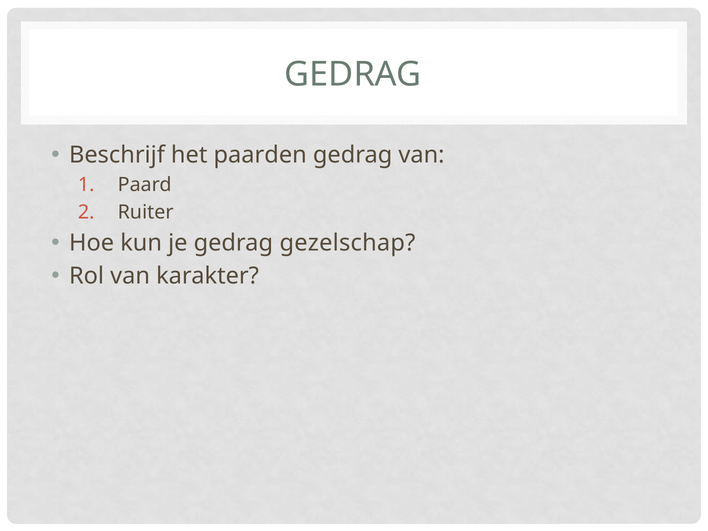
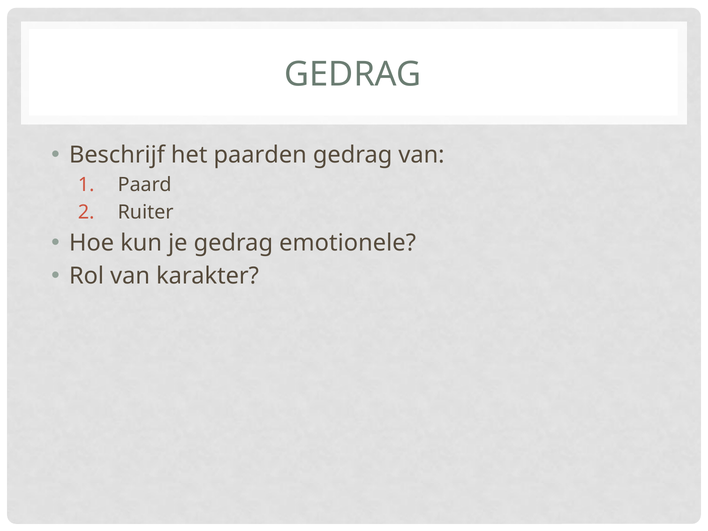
gezelschap: gezelschap -> emotionele (348, 243)
